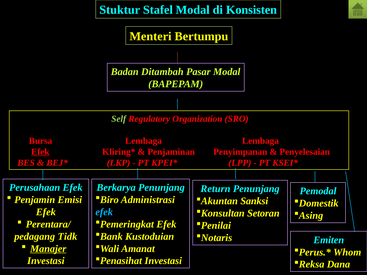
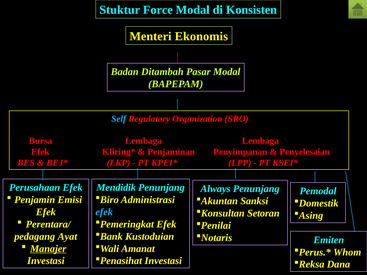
Stafel: Stafel -> Force (158, 10)
Bertumpu: Bertumpu -> Ekonomis (201, 36)
Self colour: light green -> light blue (119, 119)
Efek underline: present -> none (40, 152)
Berkarya: Berkarya -> Mendidik (116, 188)
Return: Return -> Always (215, 189)
Tidk: Tidk -> Ayat (67, 237)
